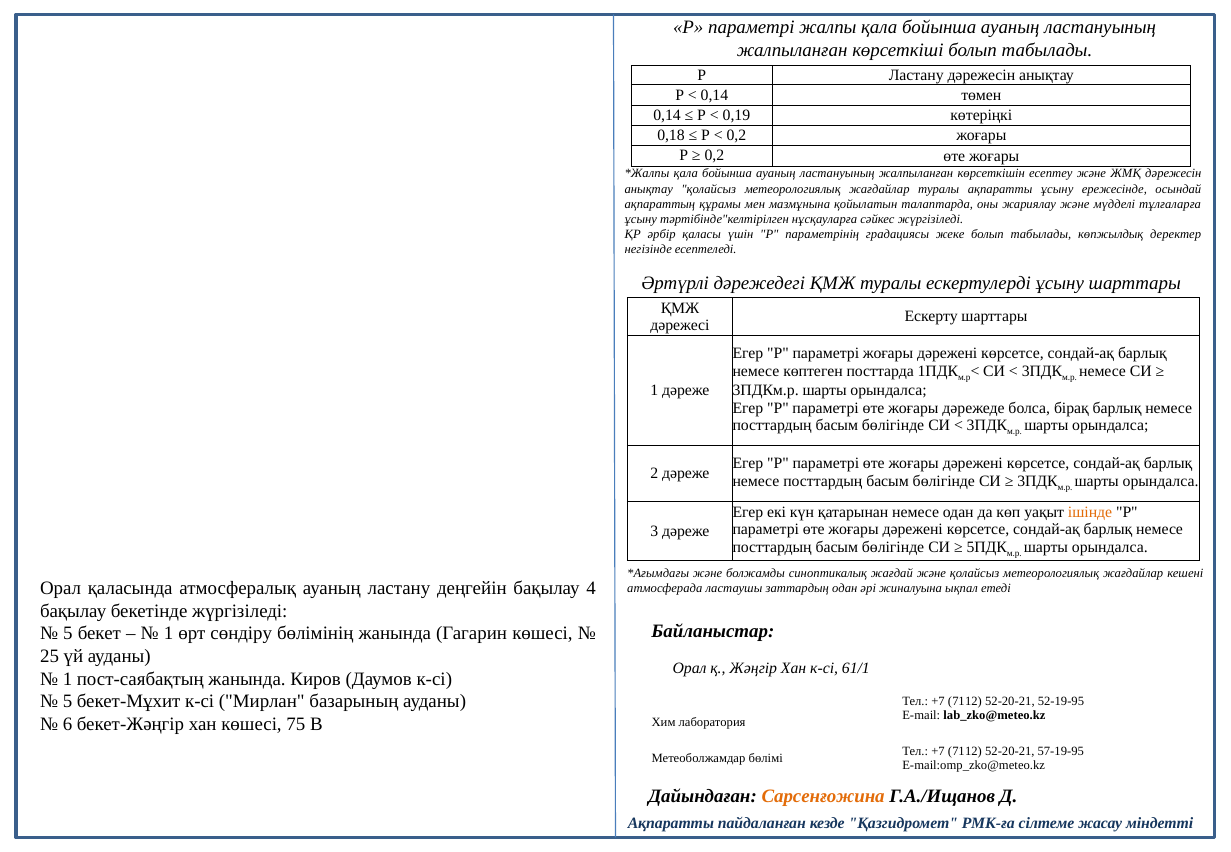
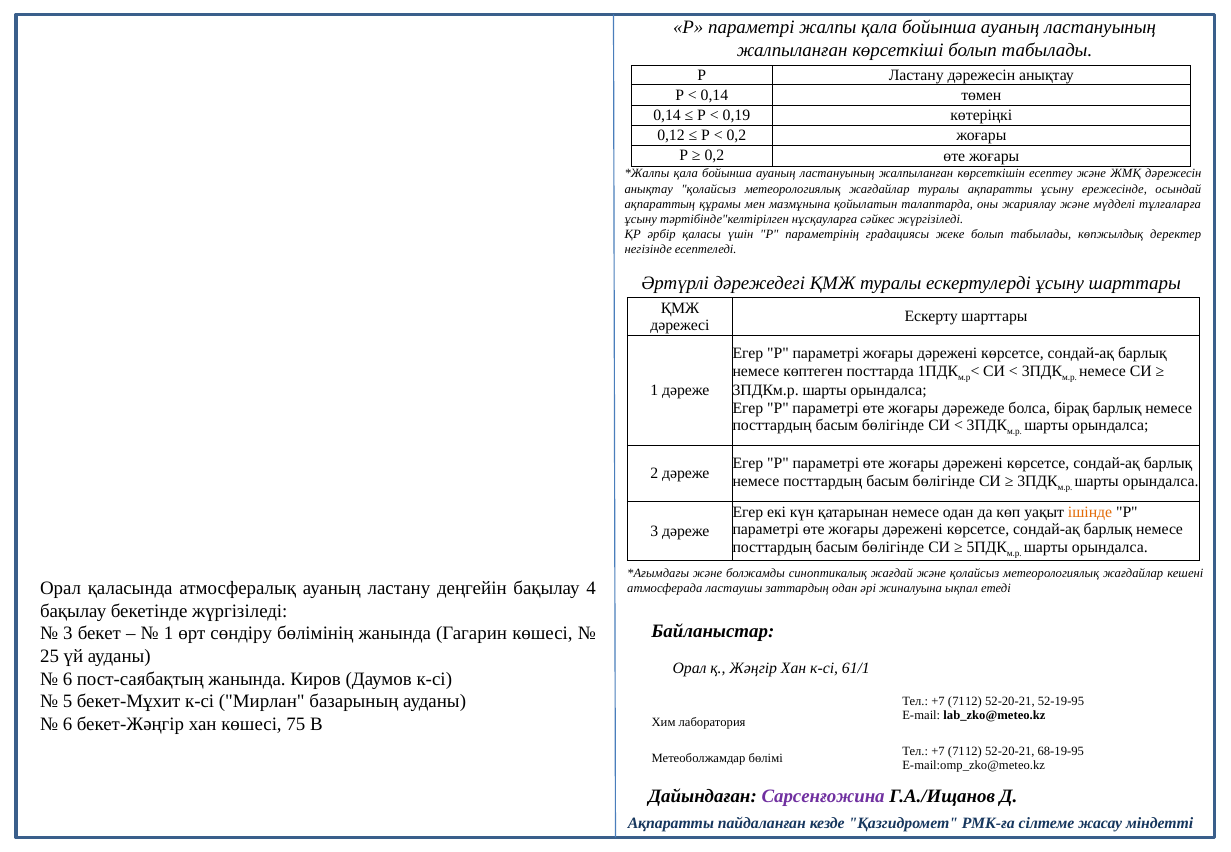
0,18: 0,18 -> 0,12 (671, 135)
5: 5 -> 3 (68, 634)
1: 1 -> 6 (67, 679)
57-19-95: 57-19-95 -> 68-19-95 (1061, 751)
Сарсенғожина colour: orange -> purple (823, 797)
